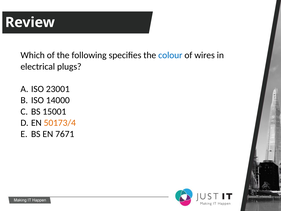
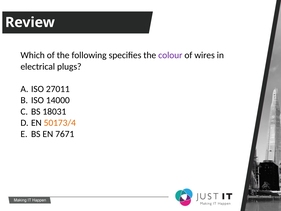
colour colour: blue -> purple (170, 55)
23001: 23001 -> 27011 (58, 89)
15001: 15001 -> 18031 (54, 111)
